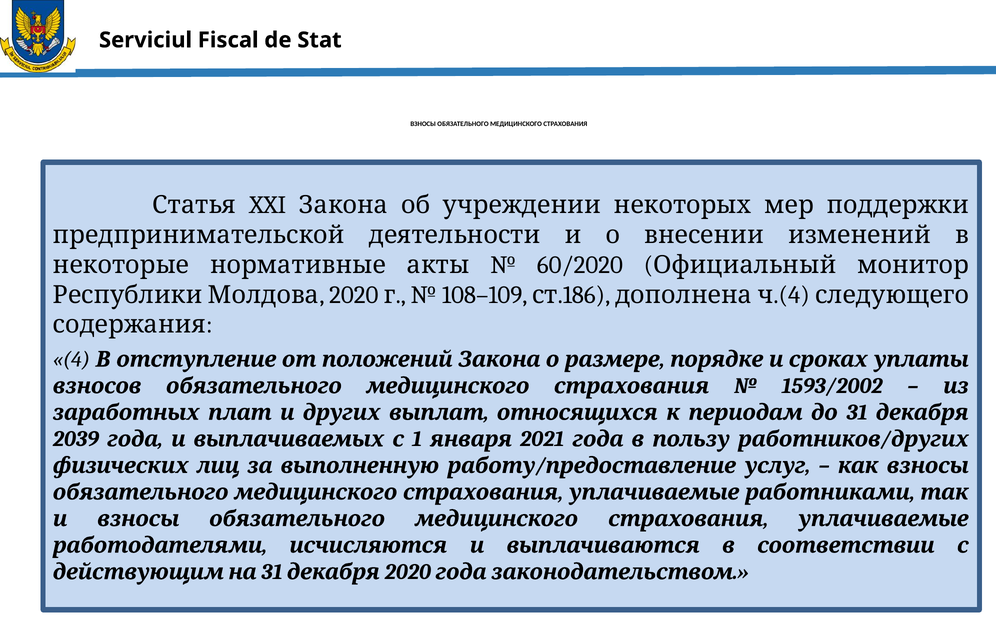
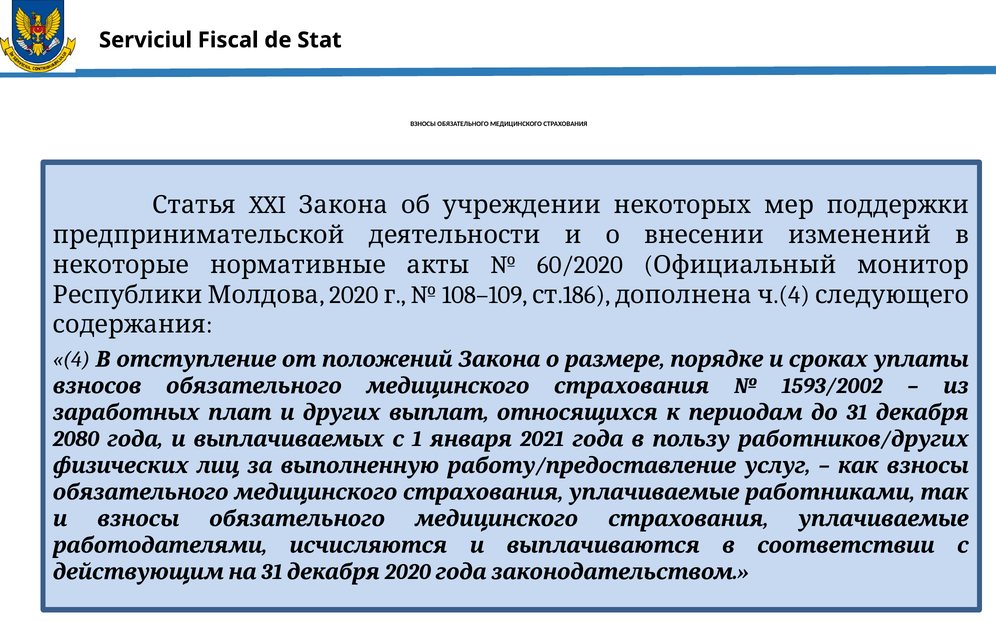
2039: 2039 -> 2080 (76, 439)
